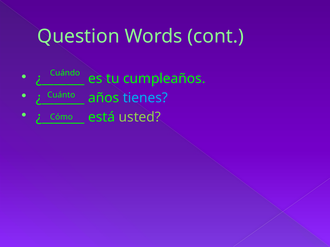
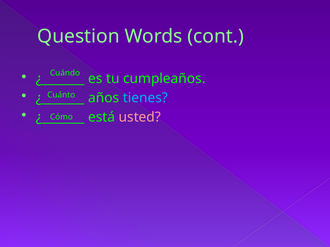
usted colour: light green -> pink (140, 117)
